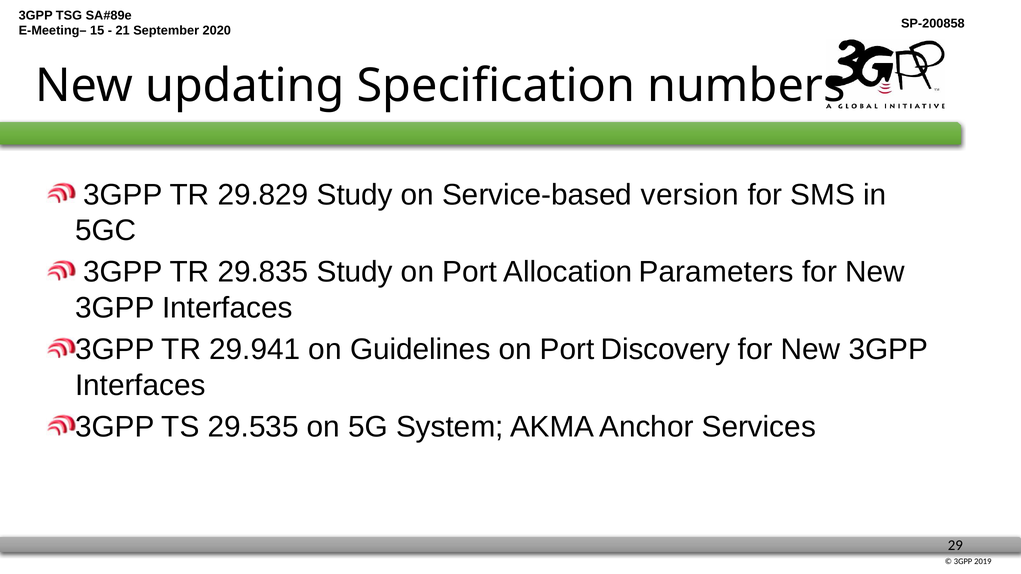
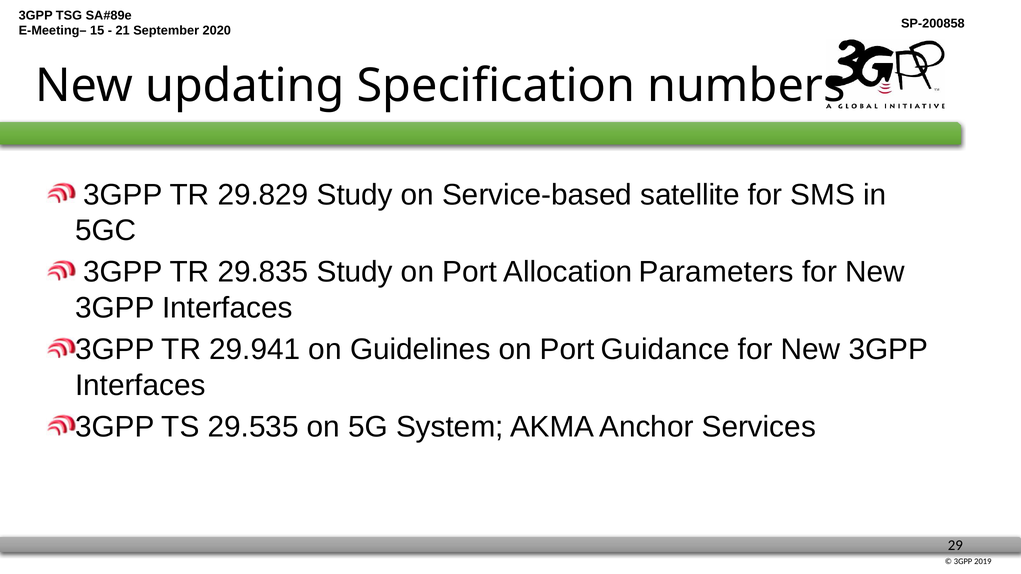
version: version -> satellite (690, 195)
Discovery: Discovery -> Guidance (665, 350)
